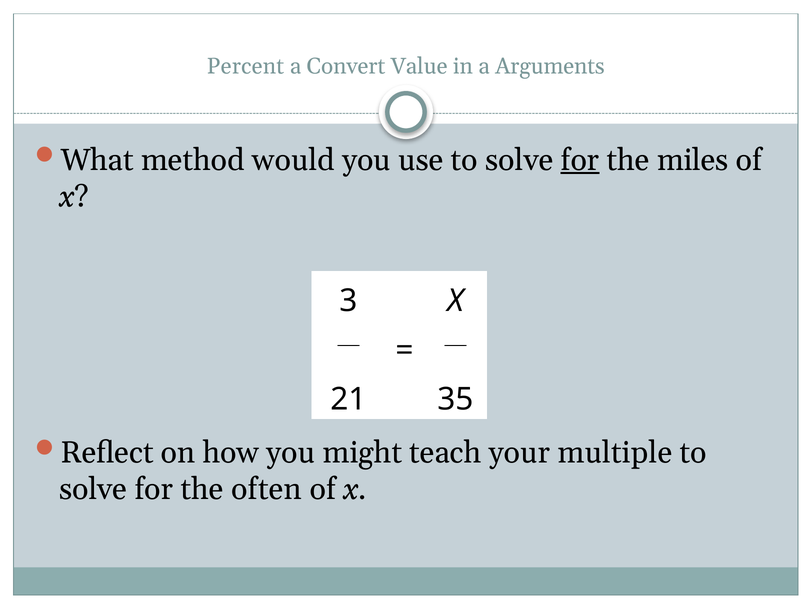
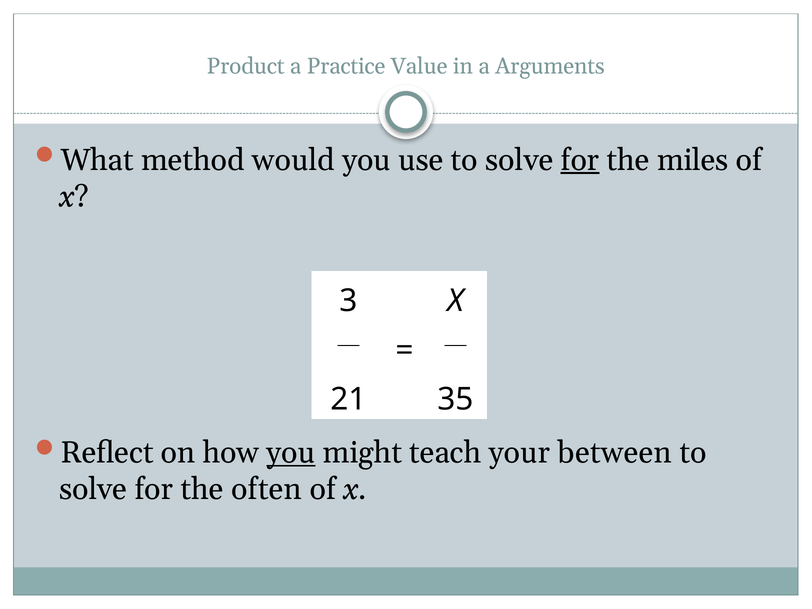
Percent: Percent -> Product (246, 66)
Convert: Convert -> Practice (346, 66)
you underline: none -> present (291, 453)
multiple: multiple -> between (615, 453)
